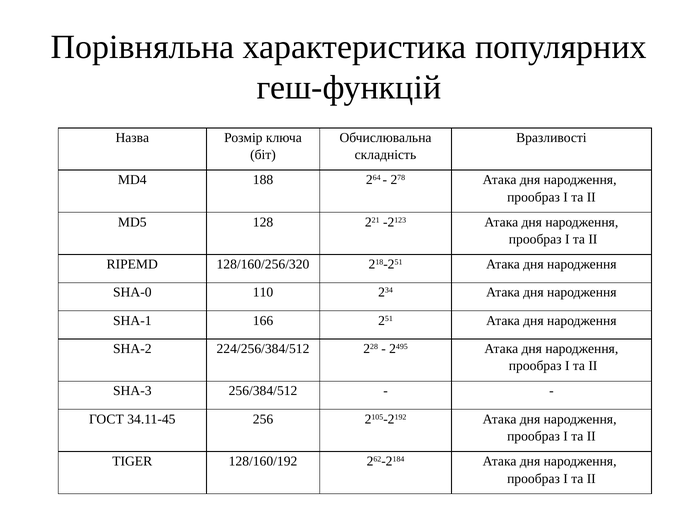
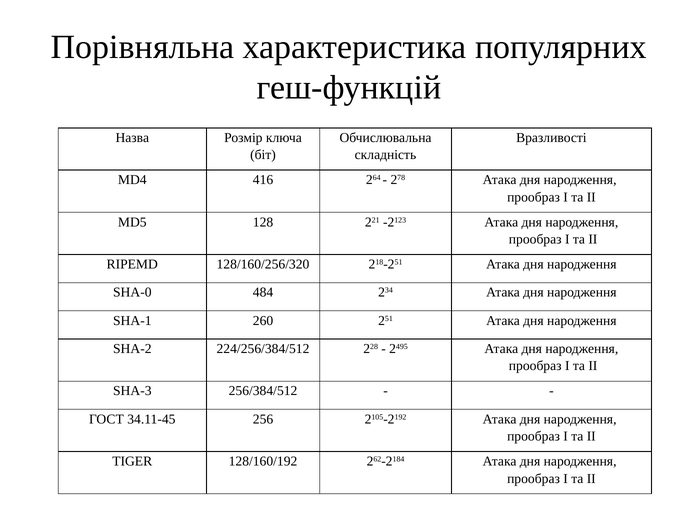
188: 188 -> 416 (263, 180)
110: 110 -> 484 (263, 293)
166: 166 -> 260 (263, 321)
